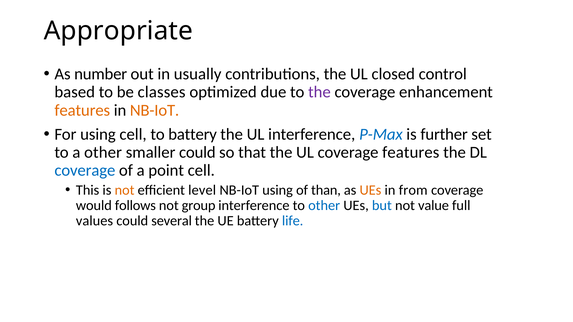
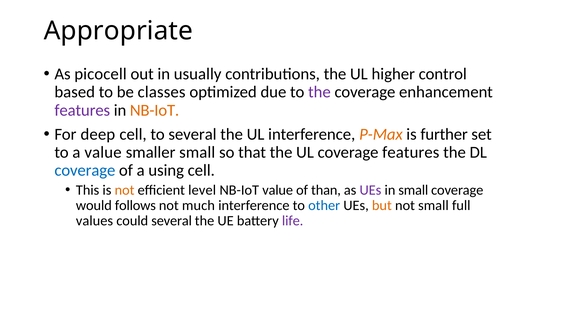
number: number -> picocell (101, 74)
closed: closed -> higher (393, 74)
features colour: orange -> purple (82, 110)
For using: using -> deep (98, 134)
to battery: battery -> several (193, 134)
P-Max colour: blue -> orange (381, 134)
a other: other -> value (103, 152)
smaller could: could -> small (197, 152)
point: point -> using (166, 170)
NB-IoT using: using -> value (278, 190)
UEs colour: orange -> purple (370, 190)
in from: from -> small (413, 190)
group: group -> much (198, 206)
but colour: blue -> orange (382, 206)
not value: value -> small (433, 206)
life colour: blue -> purple (293, 221)
